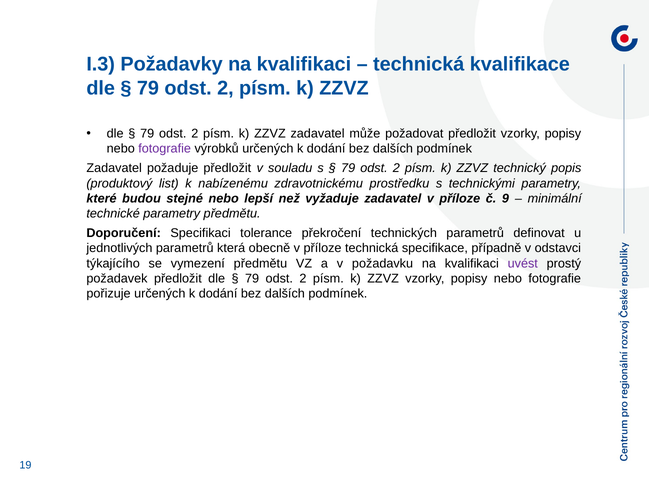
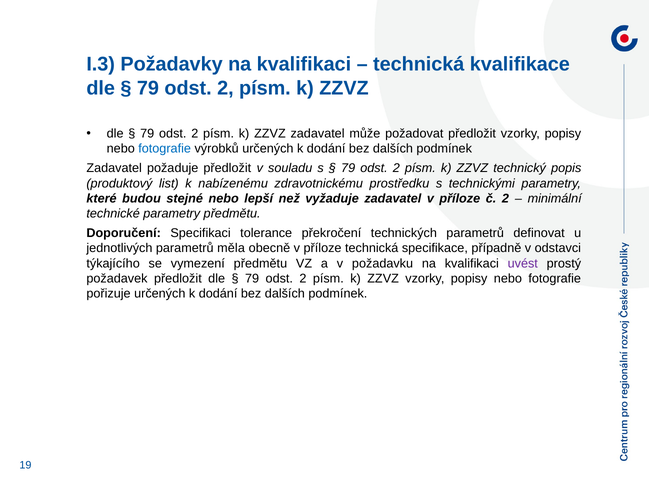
fotografie colour: purple -> blue (165, 149)
č 9: 9 -> 2 (505, 198)
která: která -> měla (231, 248)
